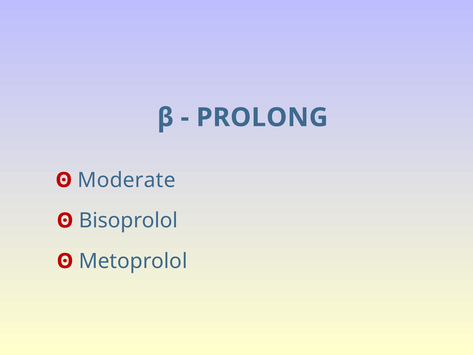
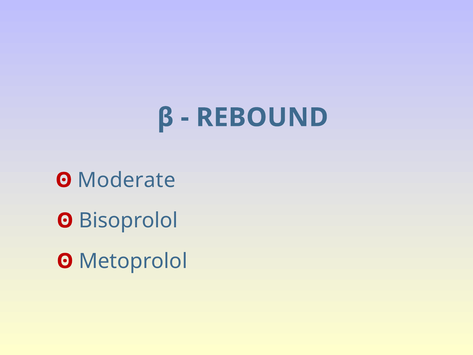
PROLONG: PROLONG -> REBOUND (262, 117)
